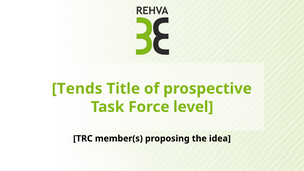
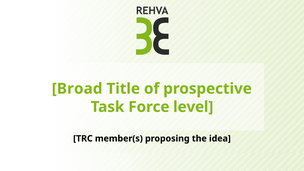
Tends: Tends -> Broad (77, 89)
